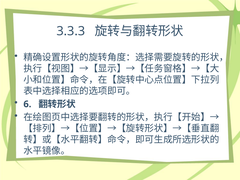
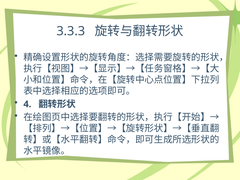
6: 6 -> 4 (27, 104)
